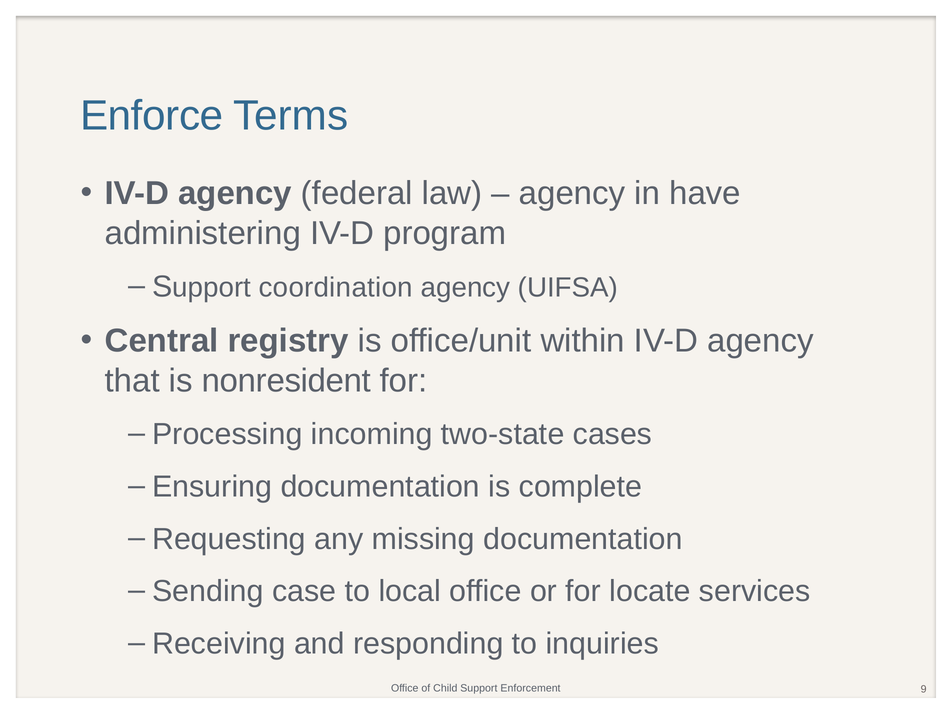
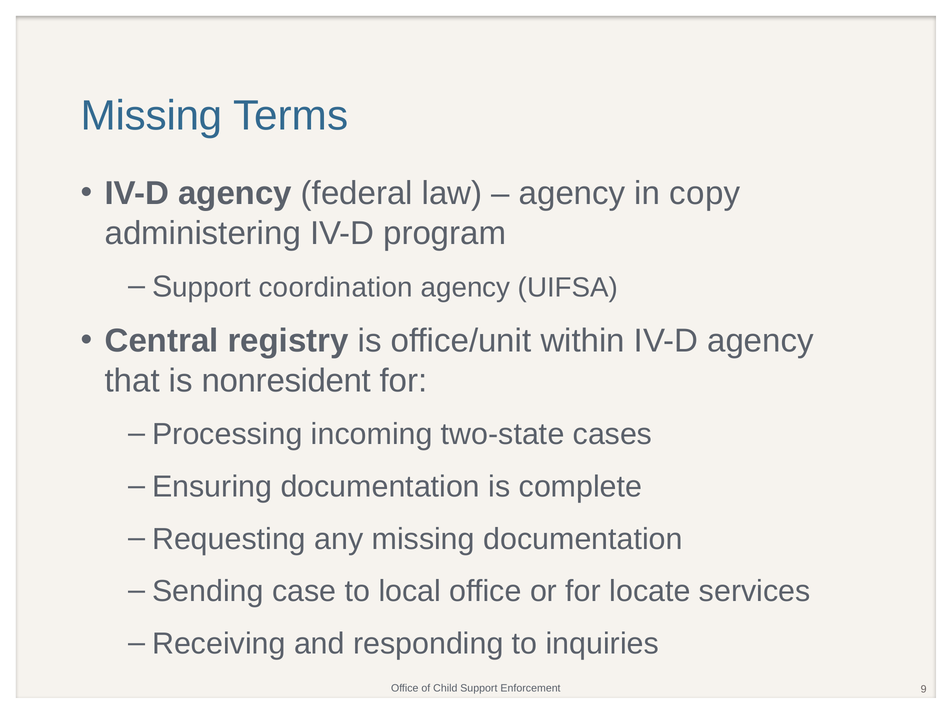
Enforce: Enforce -> Missing (152, 116)
have: have -> copy (705, 194)
